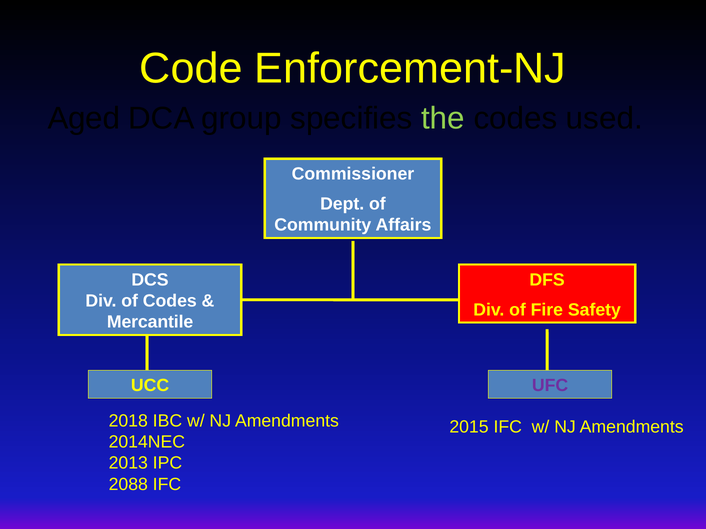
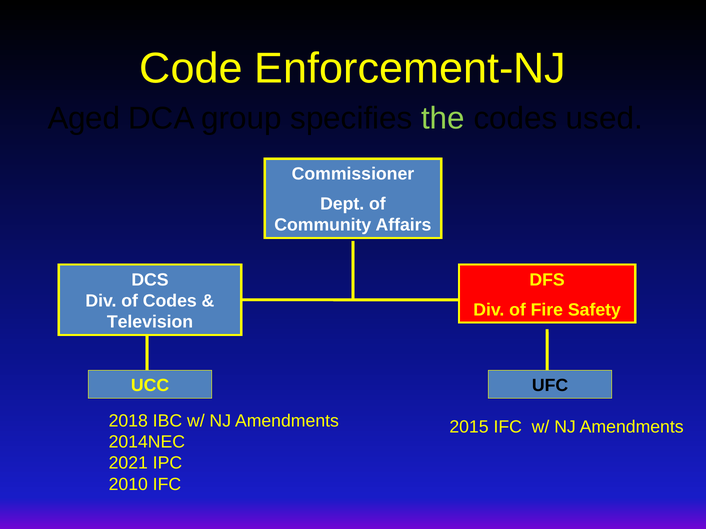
Mercantile: Mercantile -> Television (150, 322)
UFC colour: purple -> black (550, 386)
2013: 2013 -> 2021 (128, 464)
2088: 2088 -> 2010 (128, 485)
